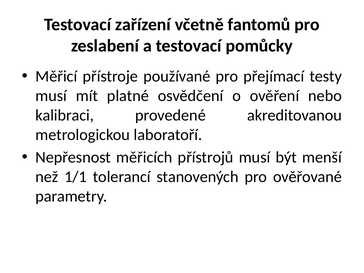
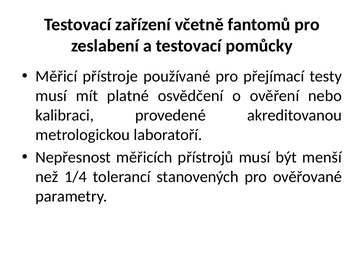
1/1: 1/1 -> 1/4 (76, 177)
